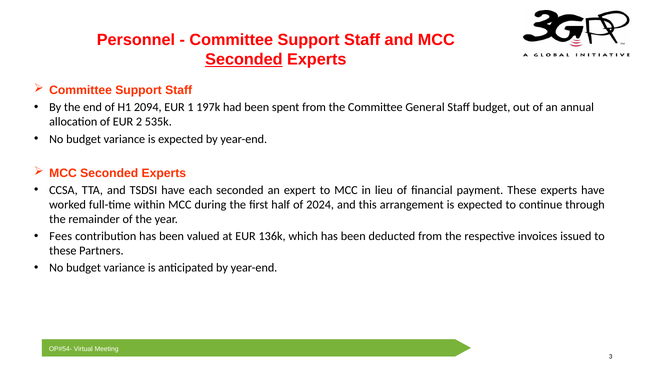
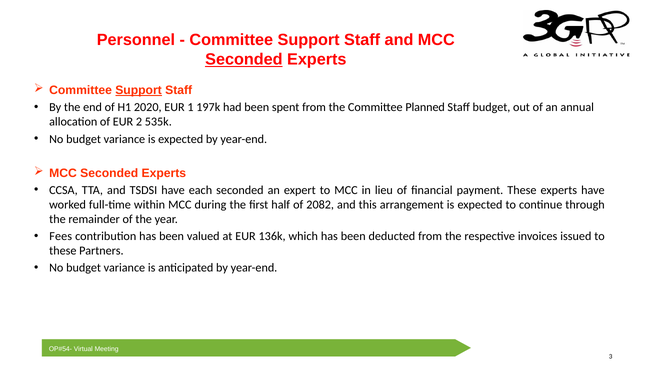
Support underline: none -> present (139, 90)
2094: 2094 -> 2020 (148, 107)
General: General -> Planned (425, 107)
2024: 2024 -> 2082 (320, 204)
